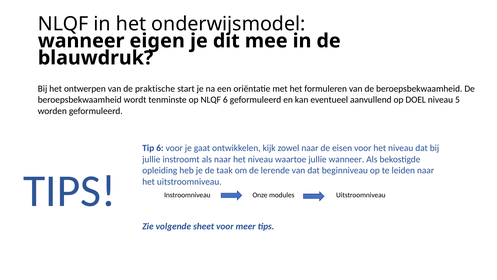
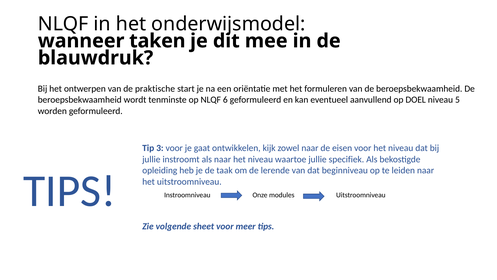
eigen: eigen -> taken (157, 41)
Tip 6: 6 -> 3 (160, 148)
jullie wanneer: wanneer -> specifiek (346, 159)
